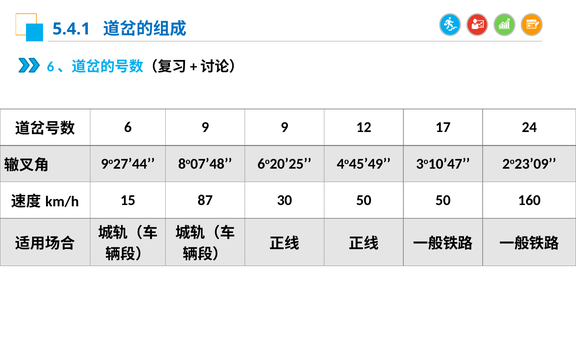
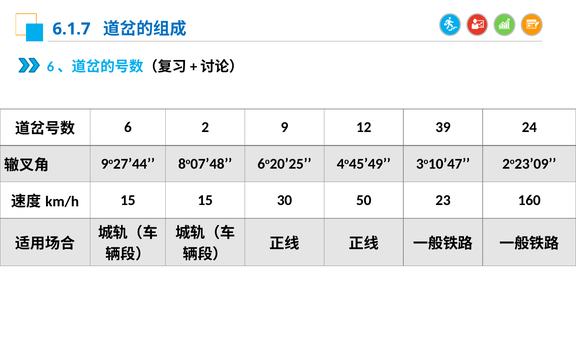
5.4.1: 5.4.1 -> 6.1.7 (71, 29)
6 9: 9 -> 2 (205, 127)
17: 17 -> 39 (443, 127)
15 87: 87 -> 15 (205, 200)
50 50: 50 -> 23 (443, 200)
